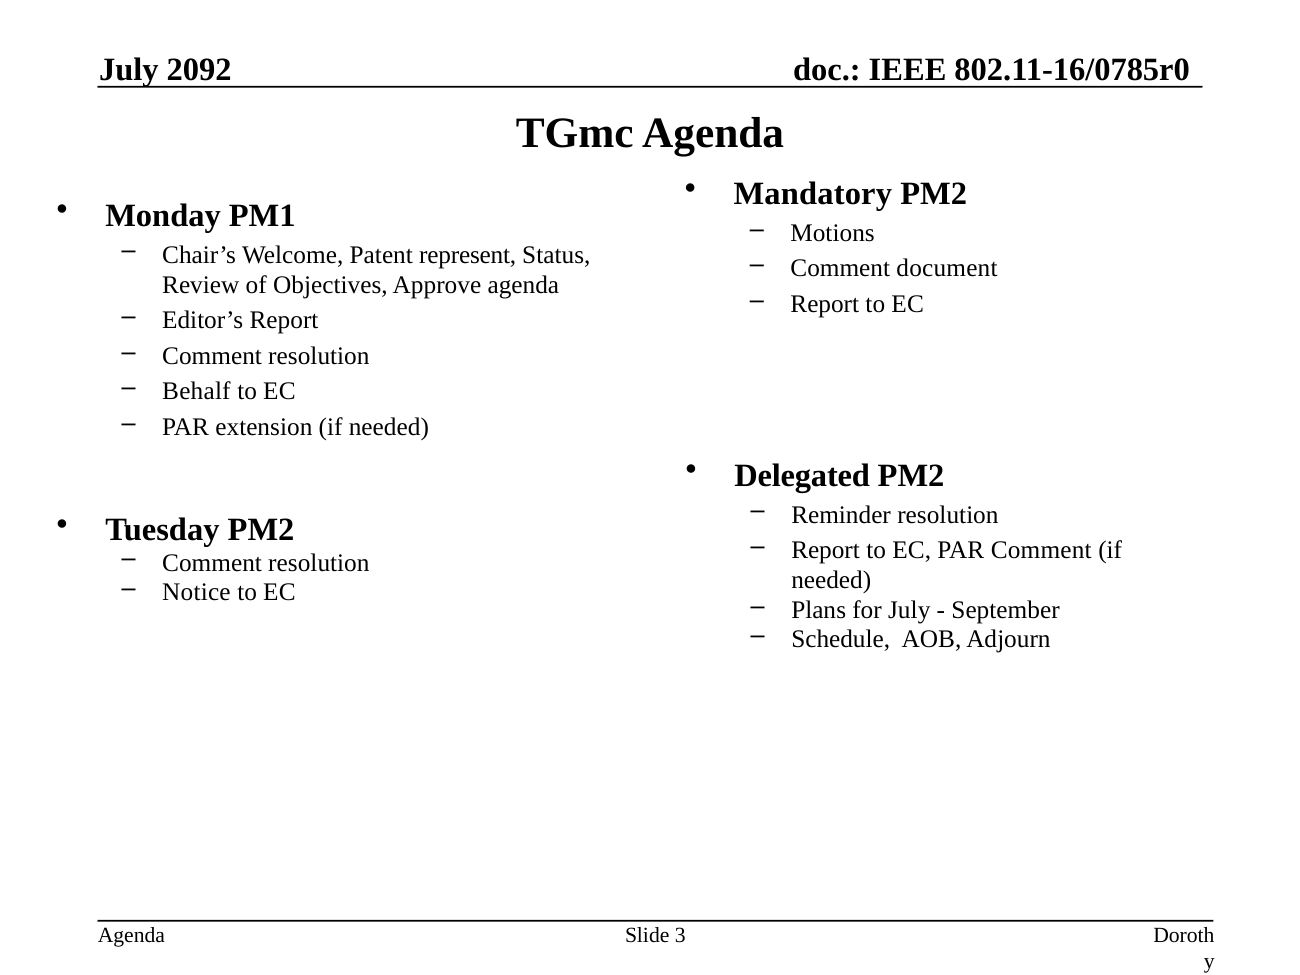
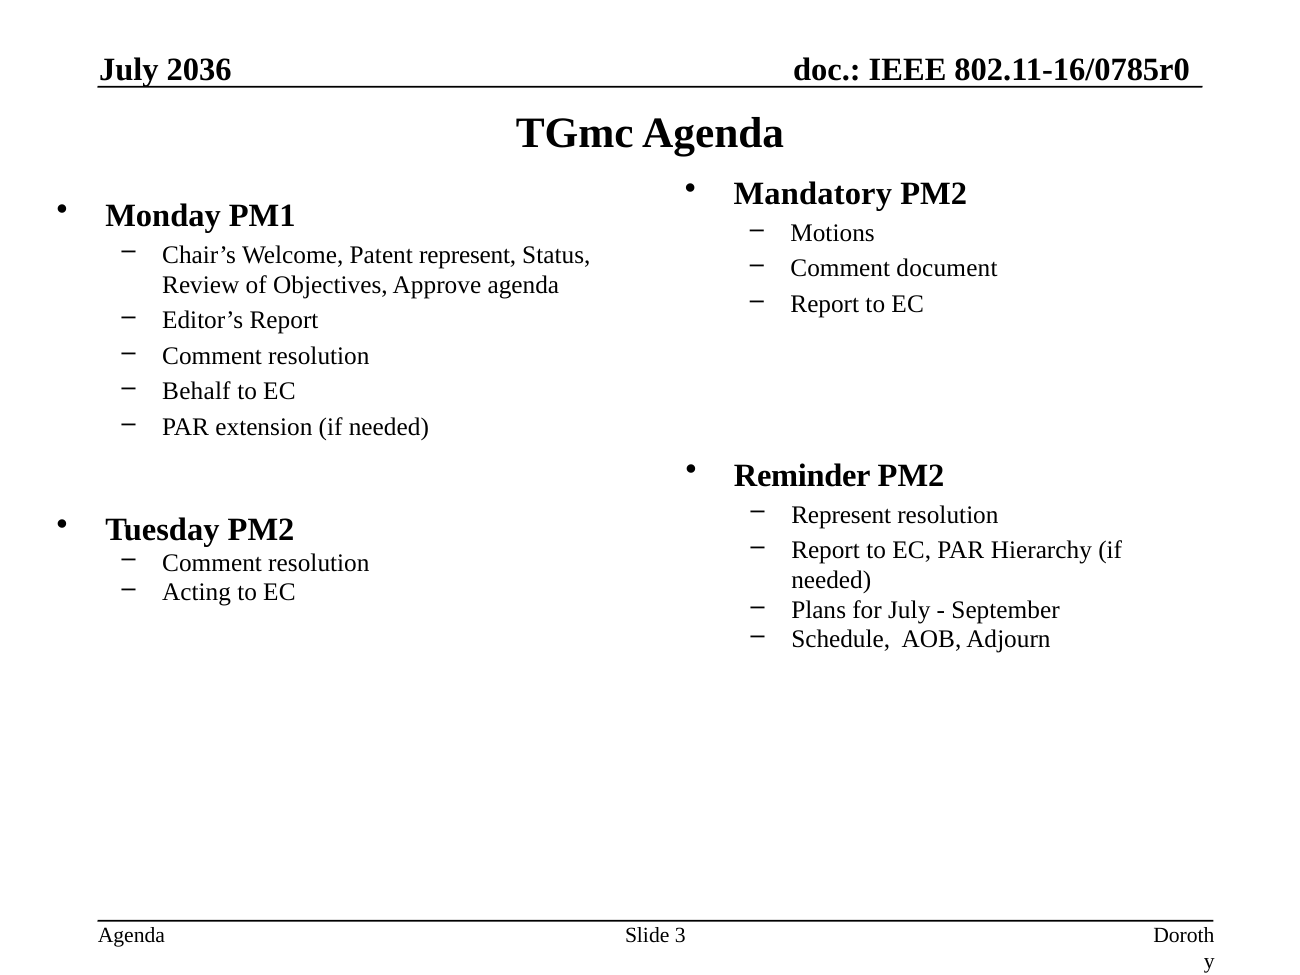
2092: 2092 -> 2036 (199, 69)
Delegated: Delegated -> Reminder (802, 476)
Reminder: Reminder -> Represent (841, 515)
PAR Comment: Comment -> Hierarchy (1041, 550)
Notice: Notice -> Acting (197, 592)
